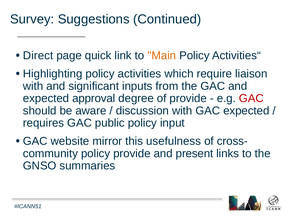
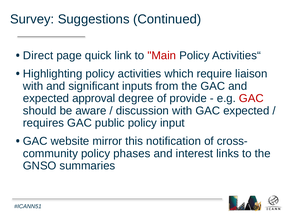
Main colour: orange -> red (162, 56)
usefulness: usefulness -> notification (174, 141)
policy provide: provide -> phases (132, 153)
present: present -> interest (194, 153)
